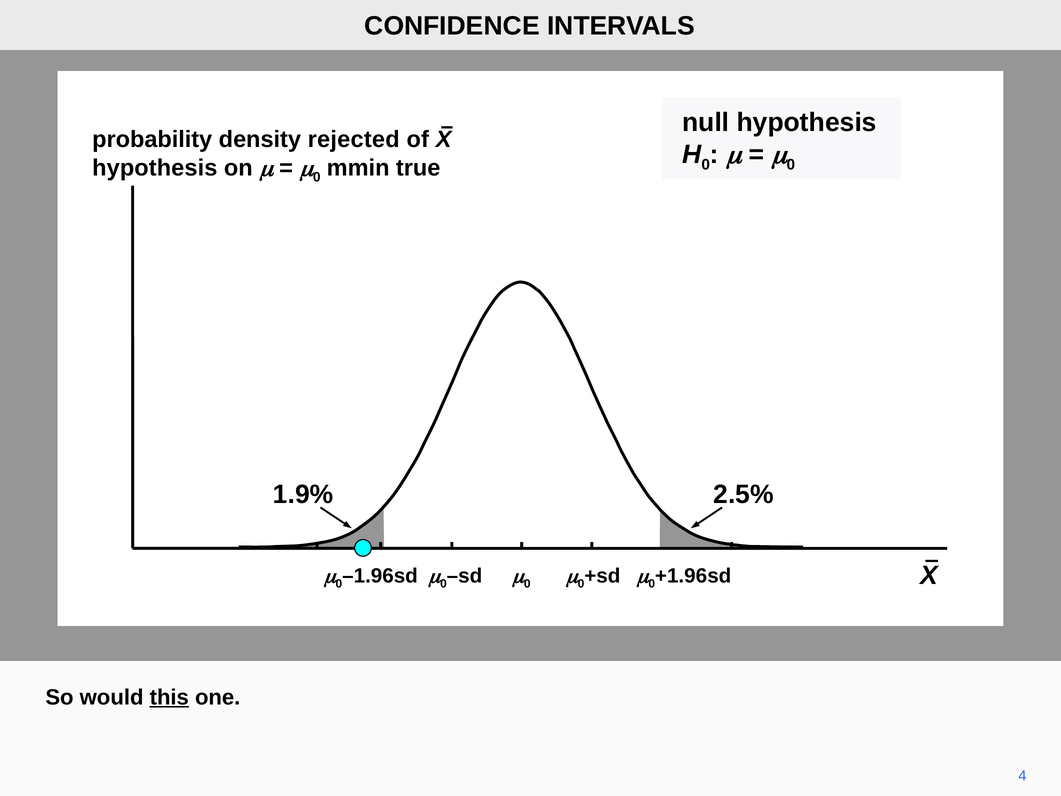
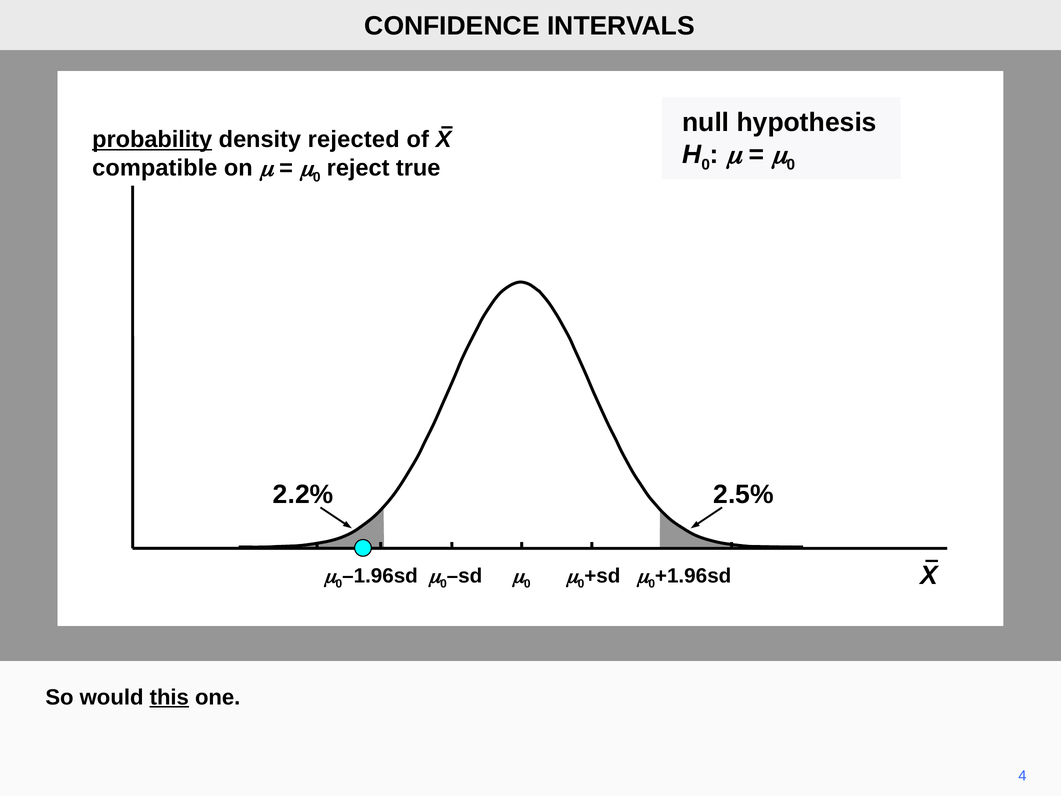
probability underline: none -> present (152, 139)
hypothesis: hypothesis -> compatible (155, 168)
mmin: mmin -> reject (358, 168)
1.9%: 1.9% -> 2.2% (303, 494)
